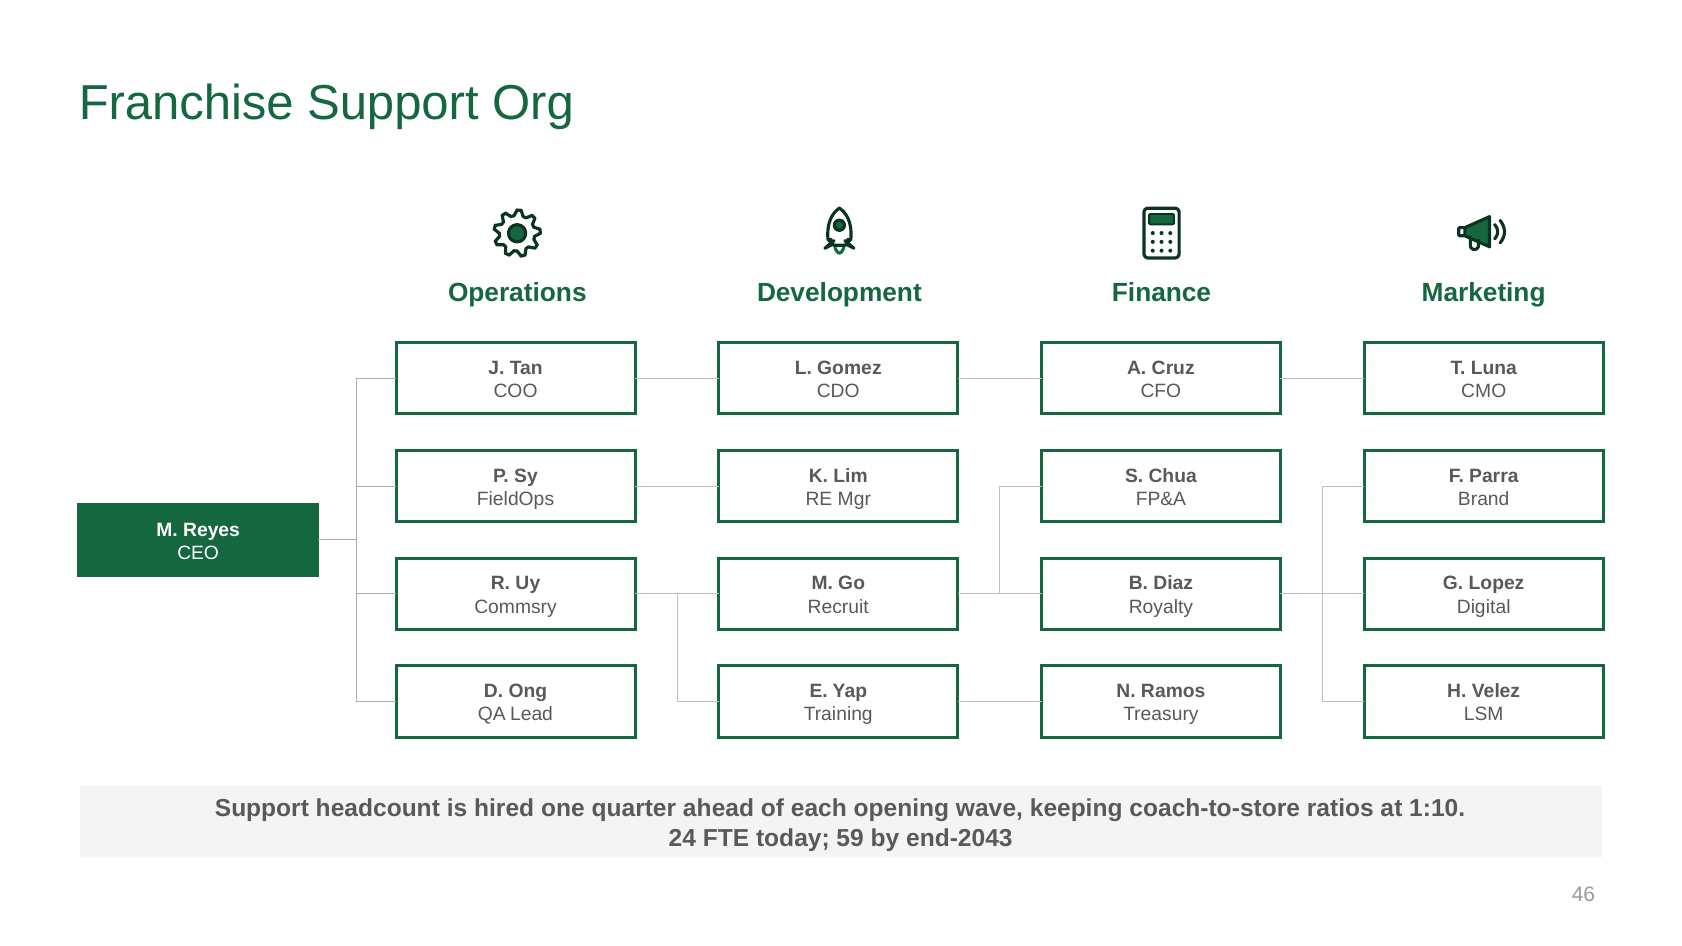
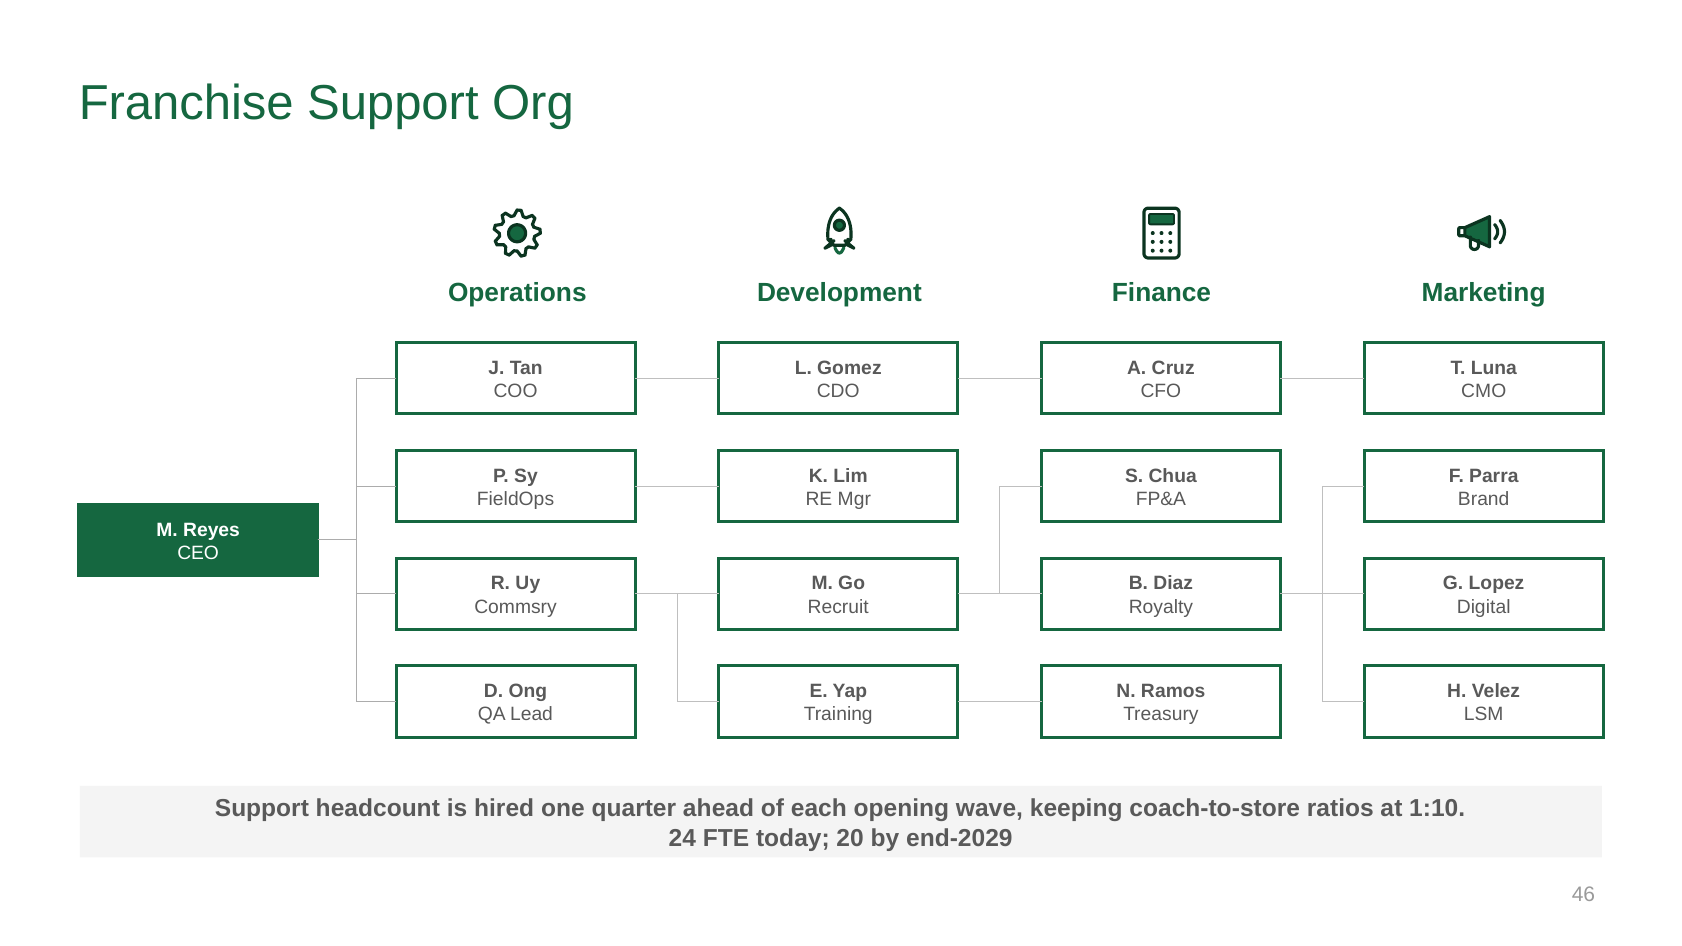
59: 59 -> 20 (850, 838)
end-2043: end-2043 -> end-2029 (959, 838)
